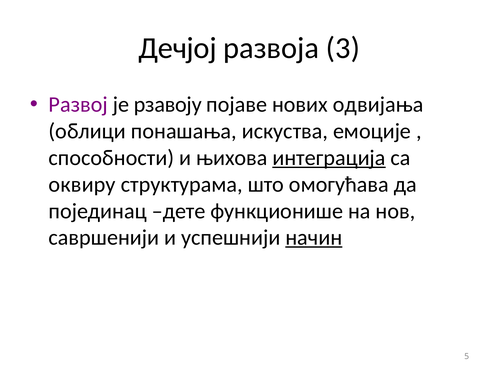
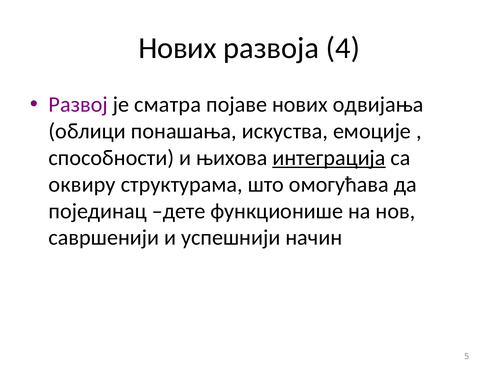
Дечјој: Дечјој -> Нових (178, 48)
3: 3 -> 4 (343, 48)
рзавоју: рзавоју -> сматра (168, 105)
начин underline: present -> none (314, 238)
